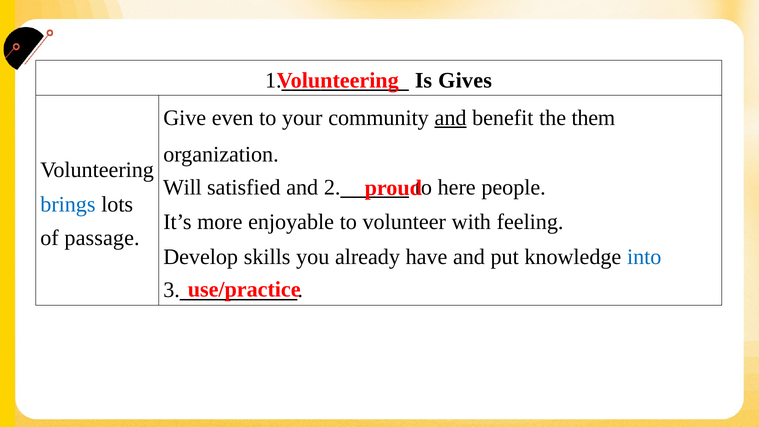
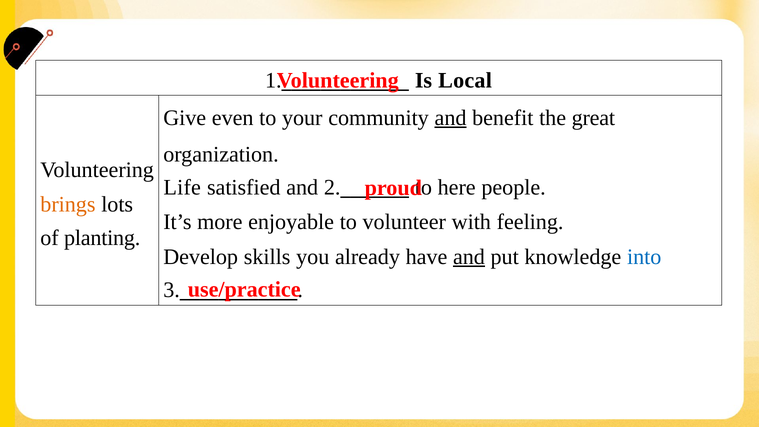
Gives: Gives -> Local (465, 81)
them: them -> great (593, 118)
Will: Will -> Life (182, 187)
brings colour: blue -> orange (68, 205)
passage: passage -> planting (102, 238)
and underline: none -> present (469, 257)
